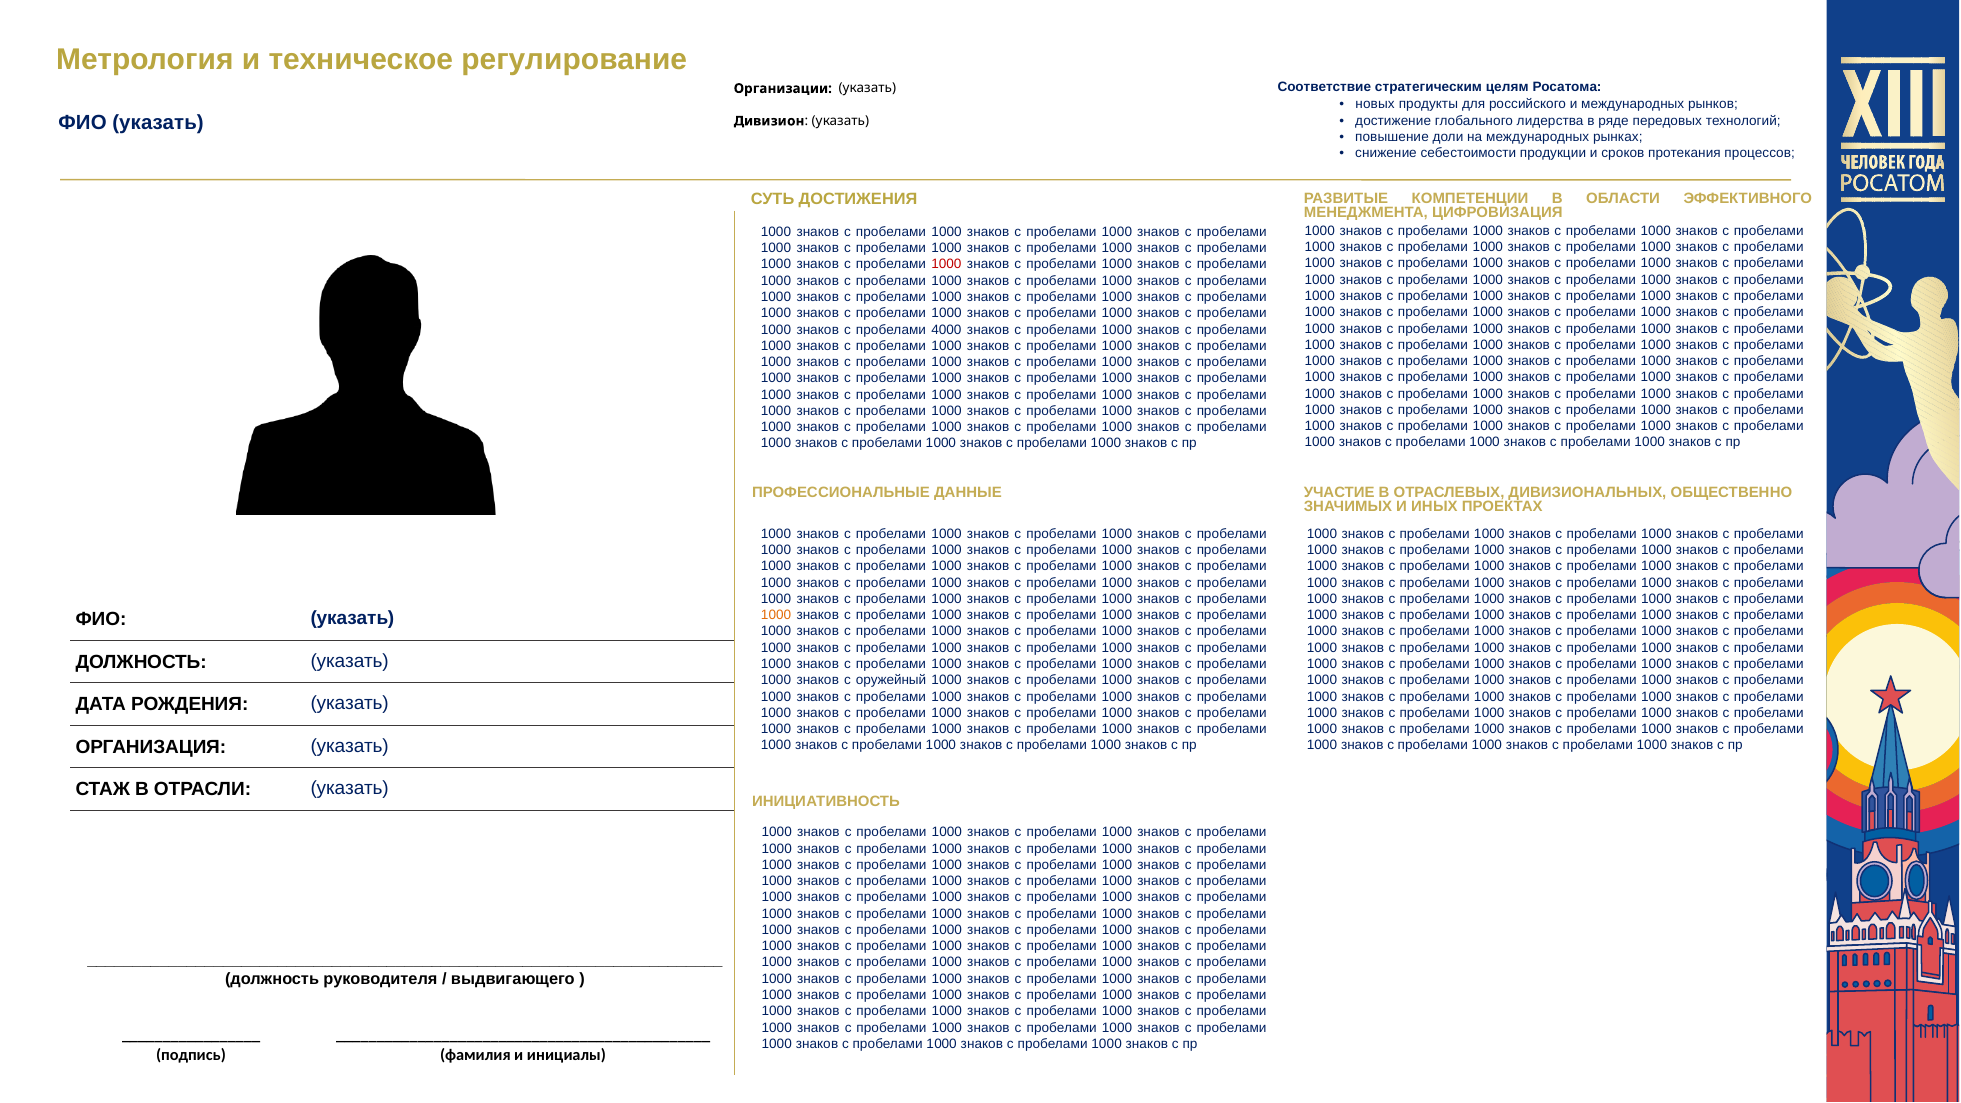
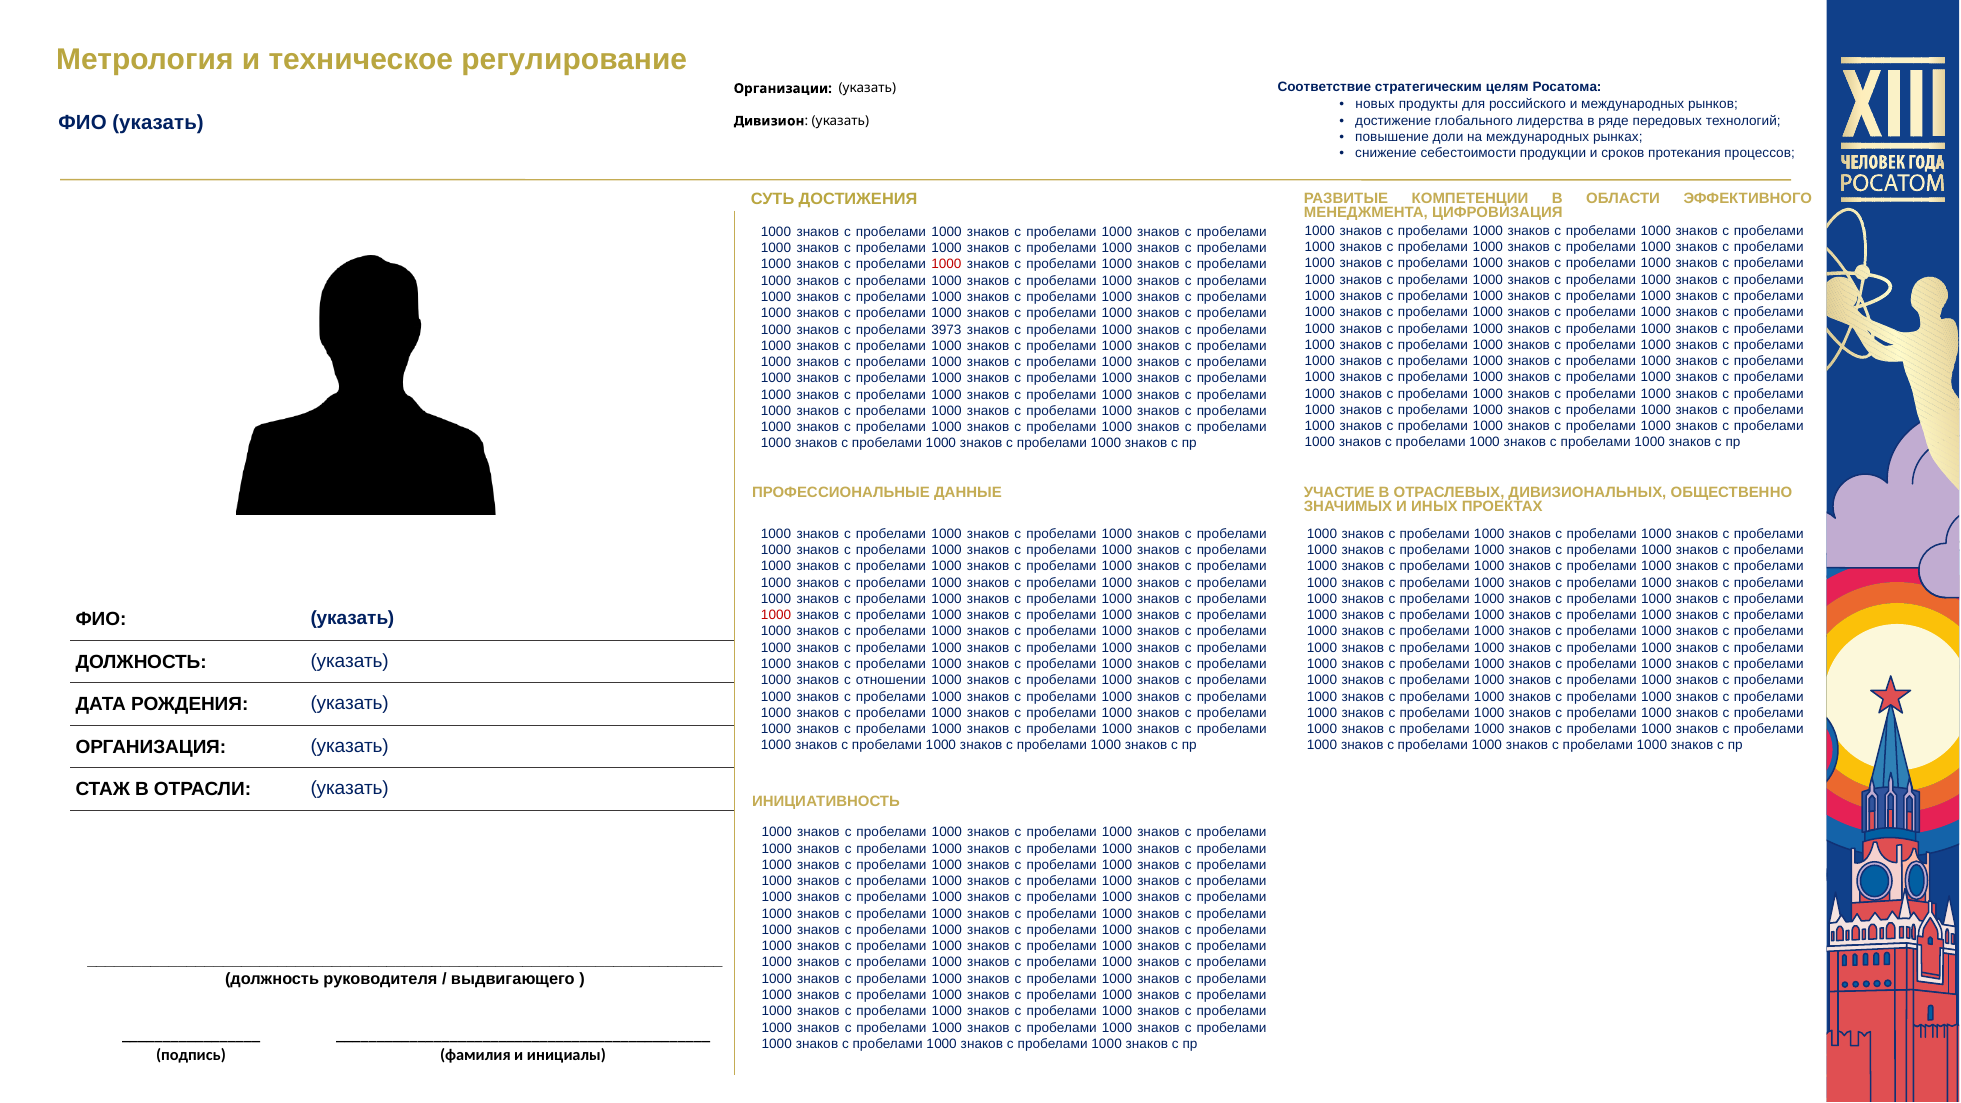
4000: 4000 -> 3973 (946, 330)
1000 colour: orange -> red (776, 615)
оружейный: оружейный -> отношении (891, 680)
